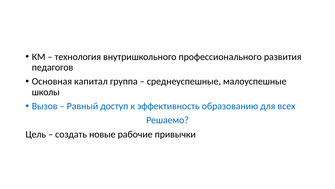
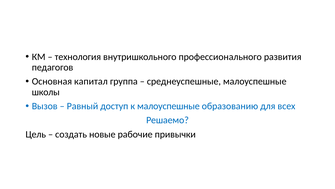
к эффективность: эффективность -> малоуспешные (168, 106)
